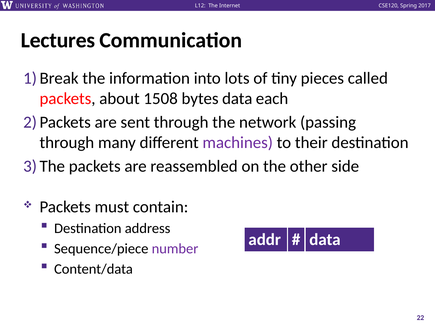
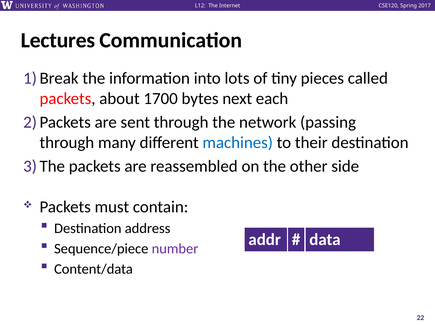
1508: 1508 -> 1700 (161, 99)
bytes data: data -> next (237, 99)
machines colour: purple -> blue (238, 143)
